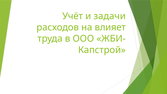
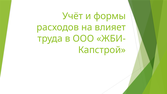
задачи: задачи -> формы (110, 16)
